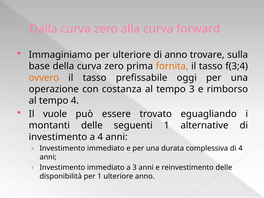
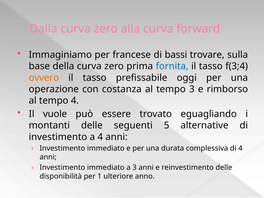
per ulteriore: ulteriore -> francese (132, 55)
di anno: anno -> bassi (176, 55)
fornita colour: orange -> blue (172, 66)
seguenti 1: 1 -> 5 (167, 125)
